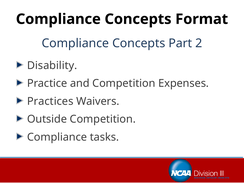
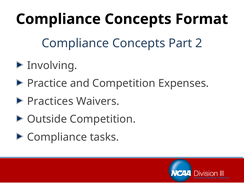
Disability: Disability -> Involving (52, 65)
